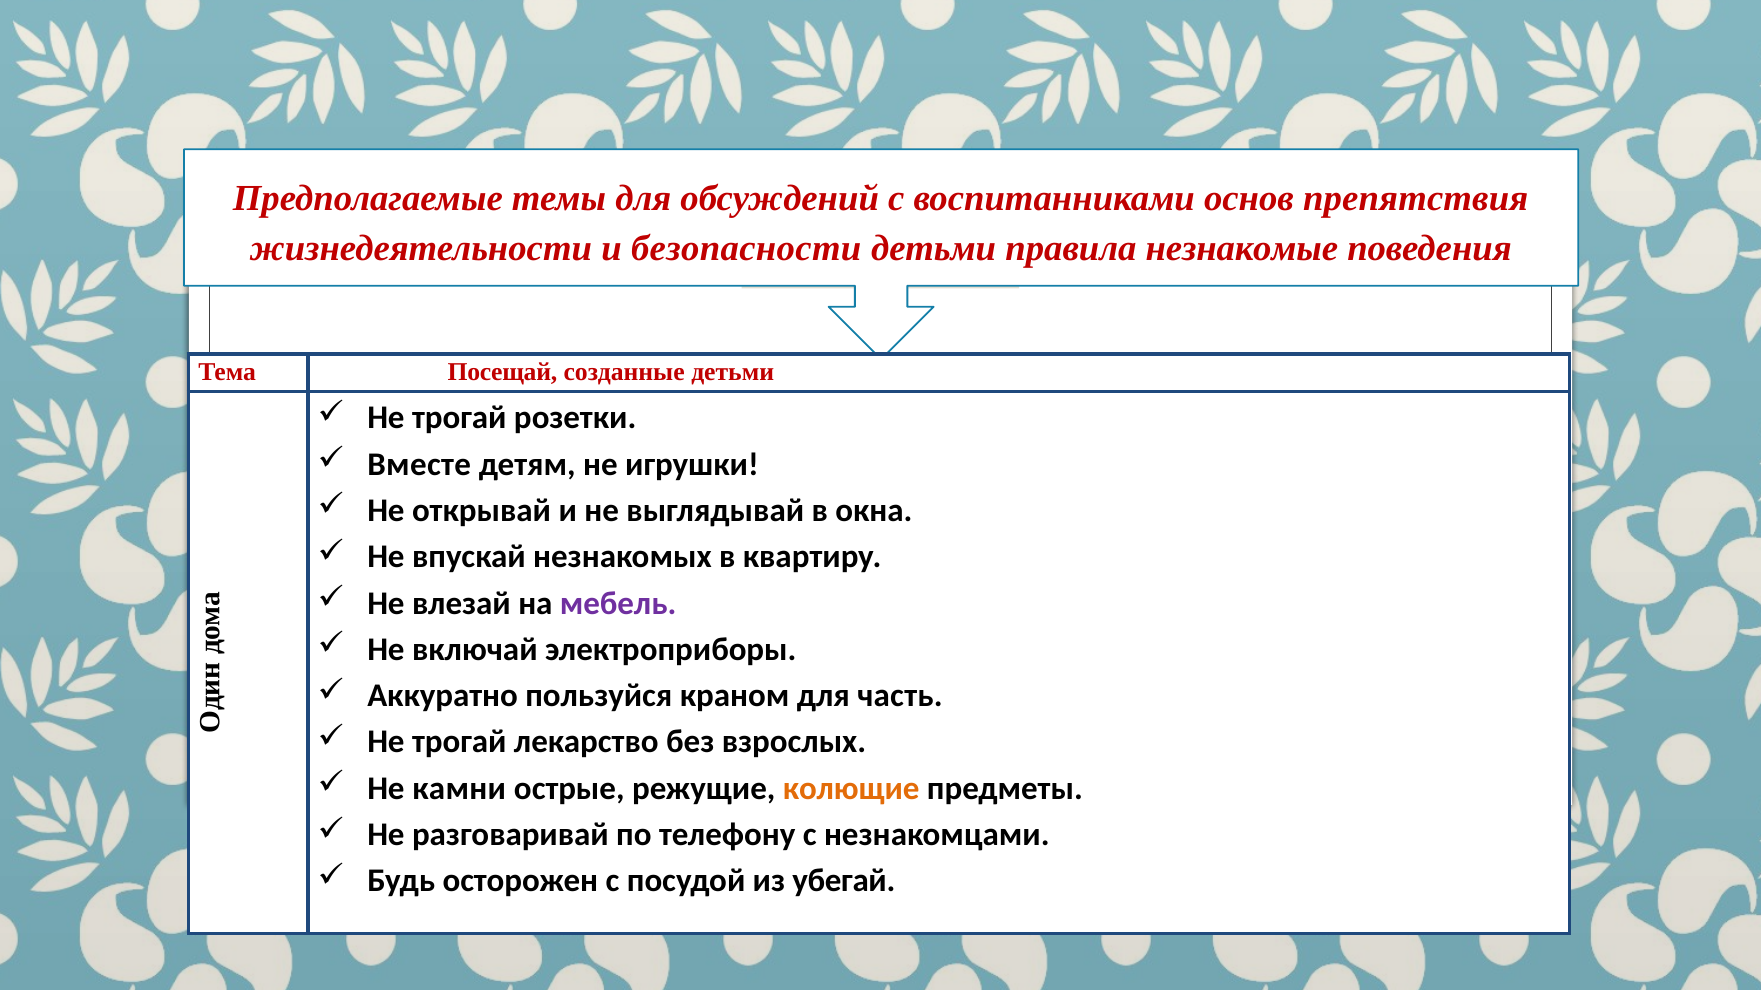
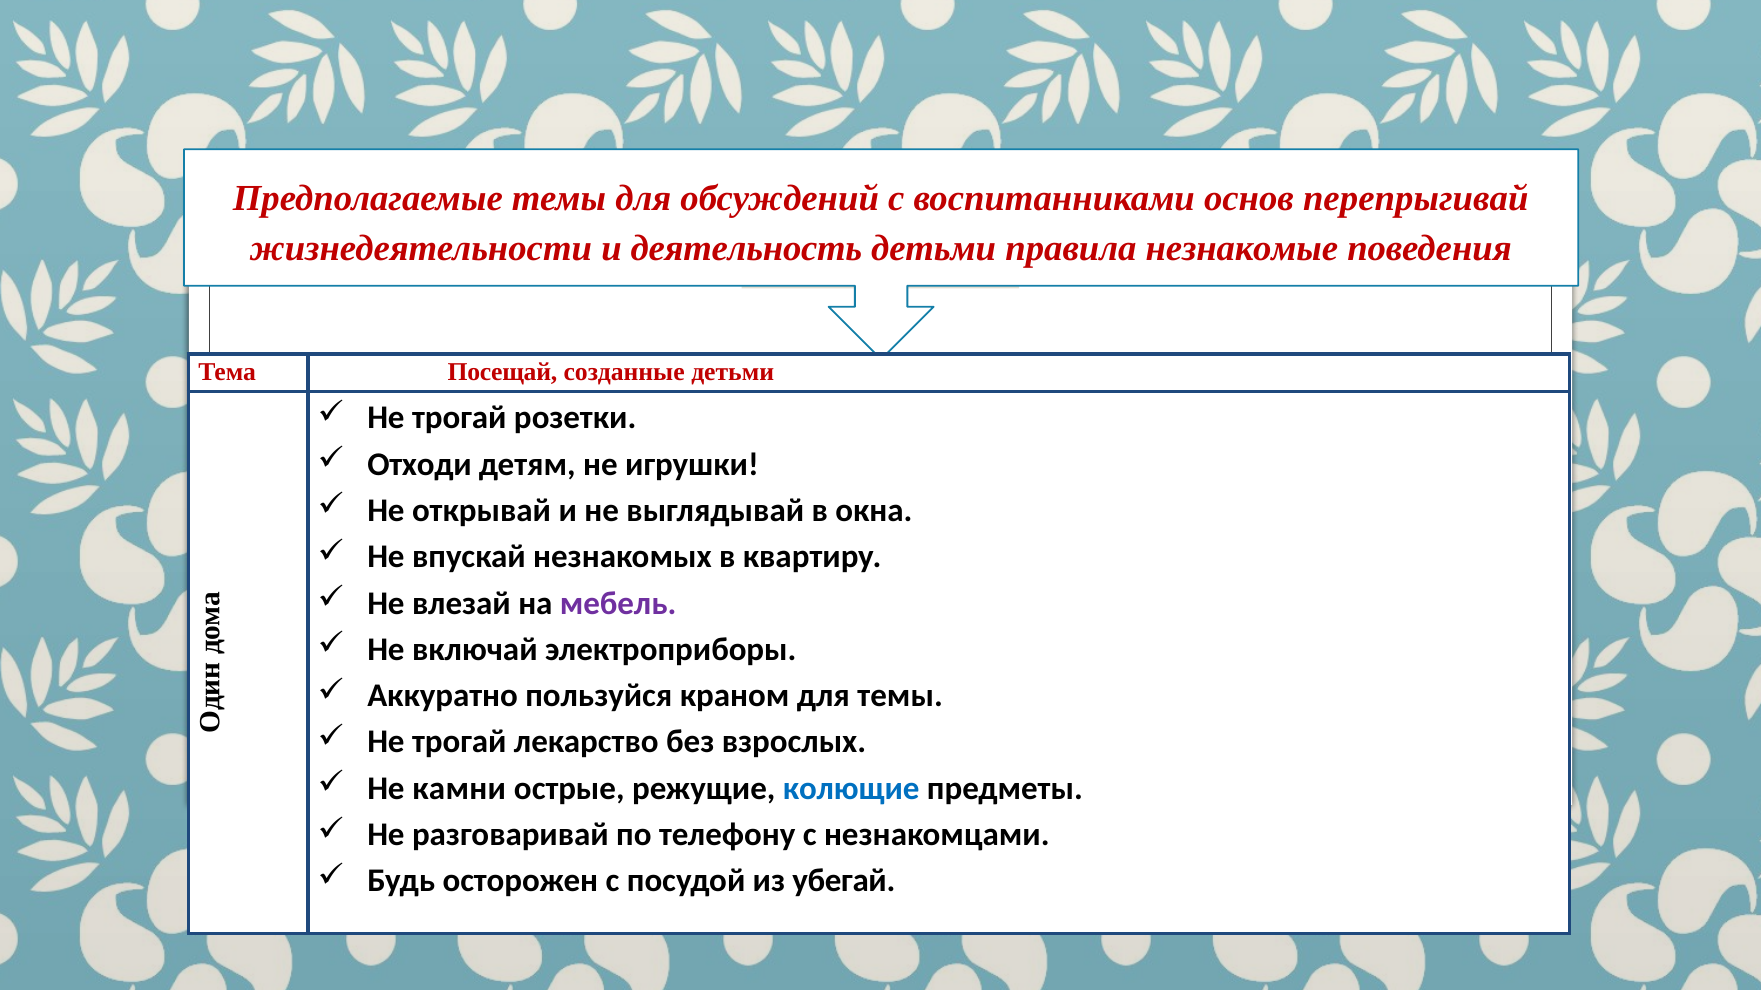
препятствия: препятствия -> перепрыгивай (1416, 198)
безопасности: безопасности -> деятельность (746, 249)
Вместе: Вместе -> Отходи (419, 465)
для часть: часть -> темы (900, 696)
колющие colour: orange -> blue (851, 789)
